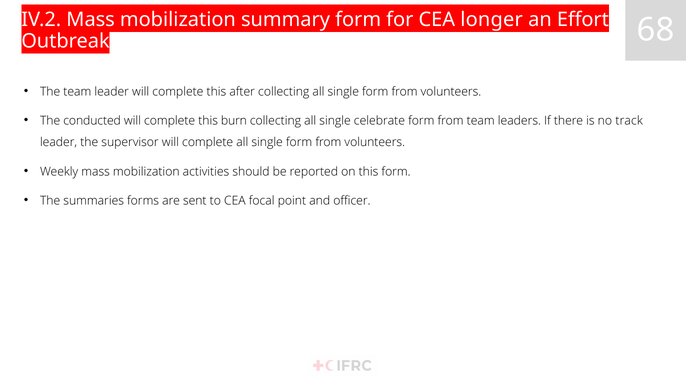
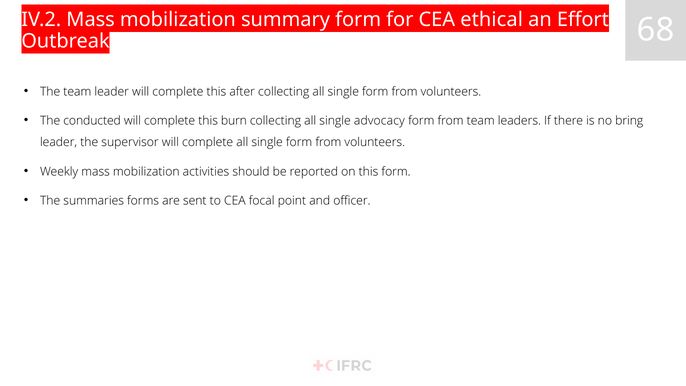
longer: longer -> ethical (492, 19)
celebrate: celebrate -> advocacy (379, 121)
track: track -> bring (629, 121)
